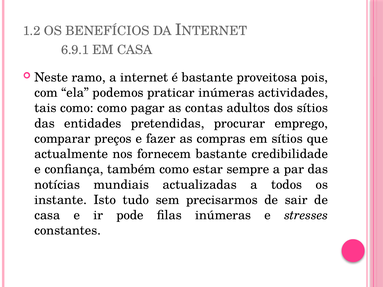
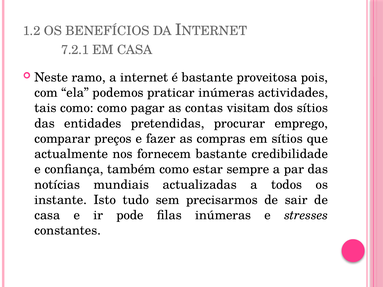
6.9.1: 6.9.1 -> 7.2.1 (75, 50)
adultos: adultos -> visitam (248, 108)
